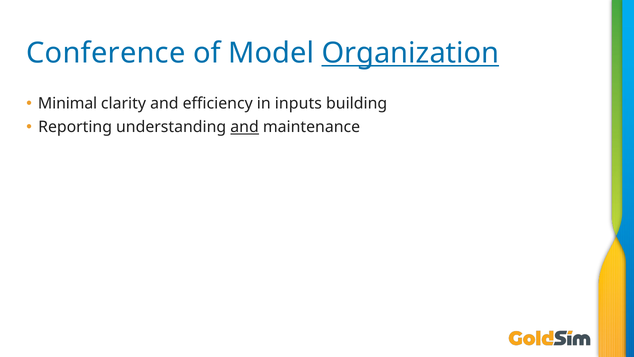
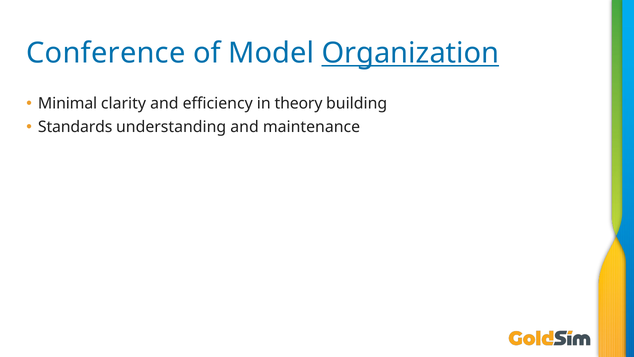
inputs: inputs -> theory (299, 103)
Reporting: Reporting -> Standards (75, 127)
and underline: present -> none (245, 127)
